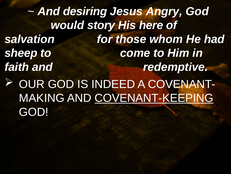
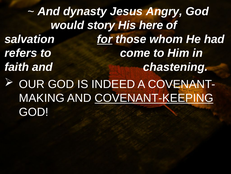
desiring: desiring -> dynasty (85, 11)
for underline: none -> present (105, 39)
sheep: sheep -> refers (21, 53)
redemptive: redemptive -> chastening (175, 67)
